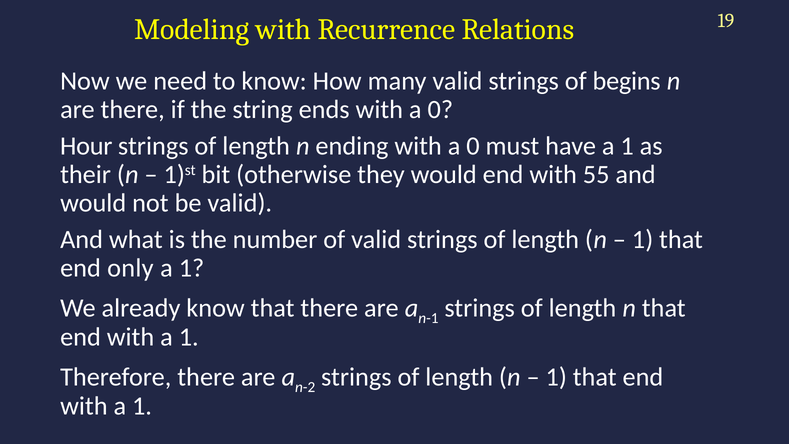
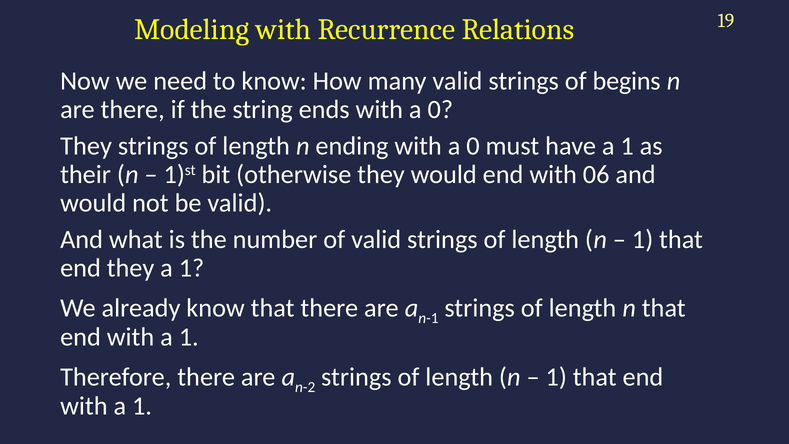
Hour: Hour -> They (86, 146)
55: 55 -> 06 (596, 175)
end only: only -> they (131, 268)
